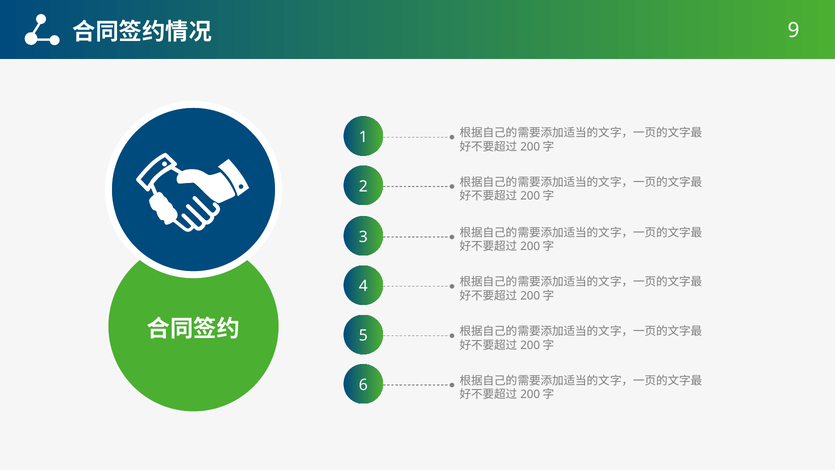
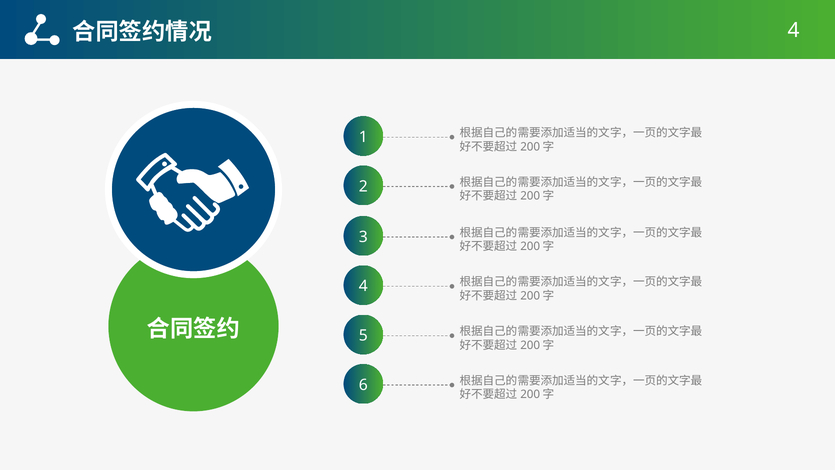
9: 9 -> 4 (794, 31)
